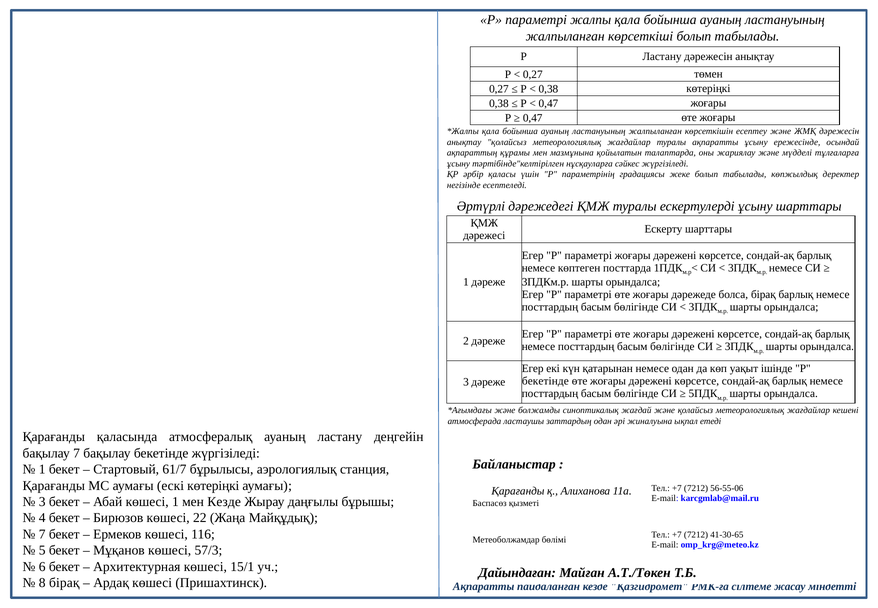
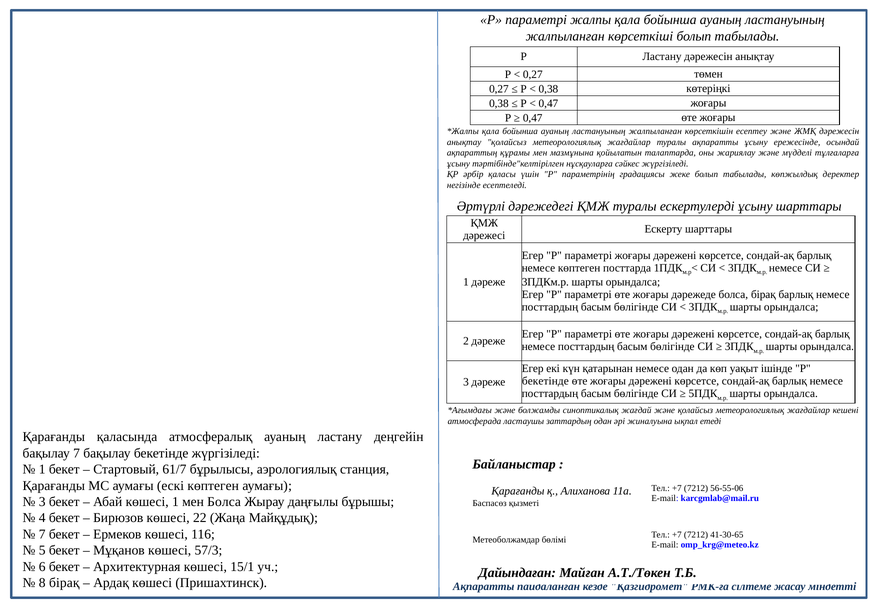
ескі көтеріңкі: көтеріңкі -> көптеген (213, 485)
мен Кезде: Кезде -> Болса (224, 502)
